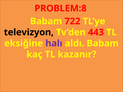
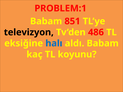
PROBLEM:8: PROBLEM:8 -> PROBLEM:1 (61, 8)
722: 722 -> 851 (72, 21)
443: 443 -> 486 (96, 32)
halı colour: purple -> blue (54, 43)
kazanır: kazanır -> koyunu (77, 55)
